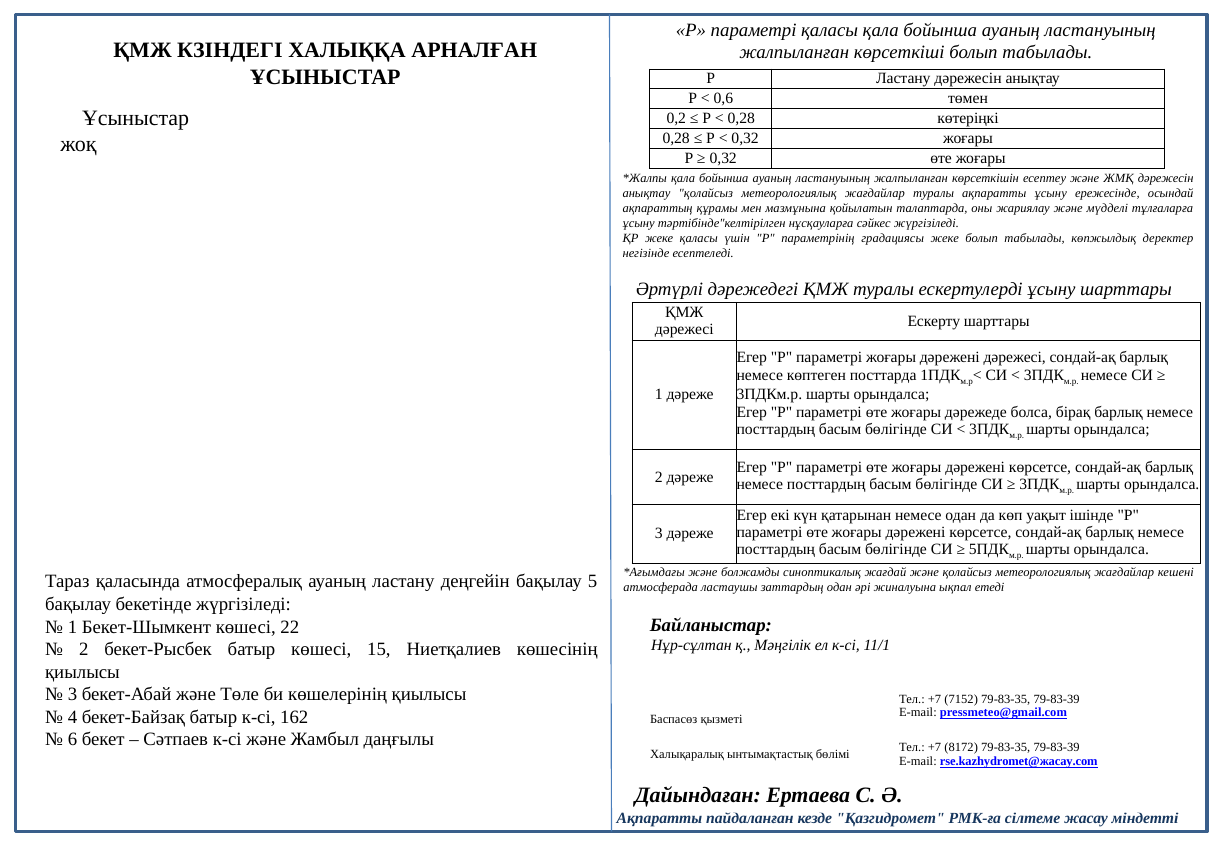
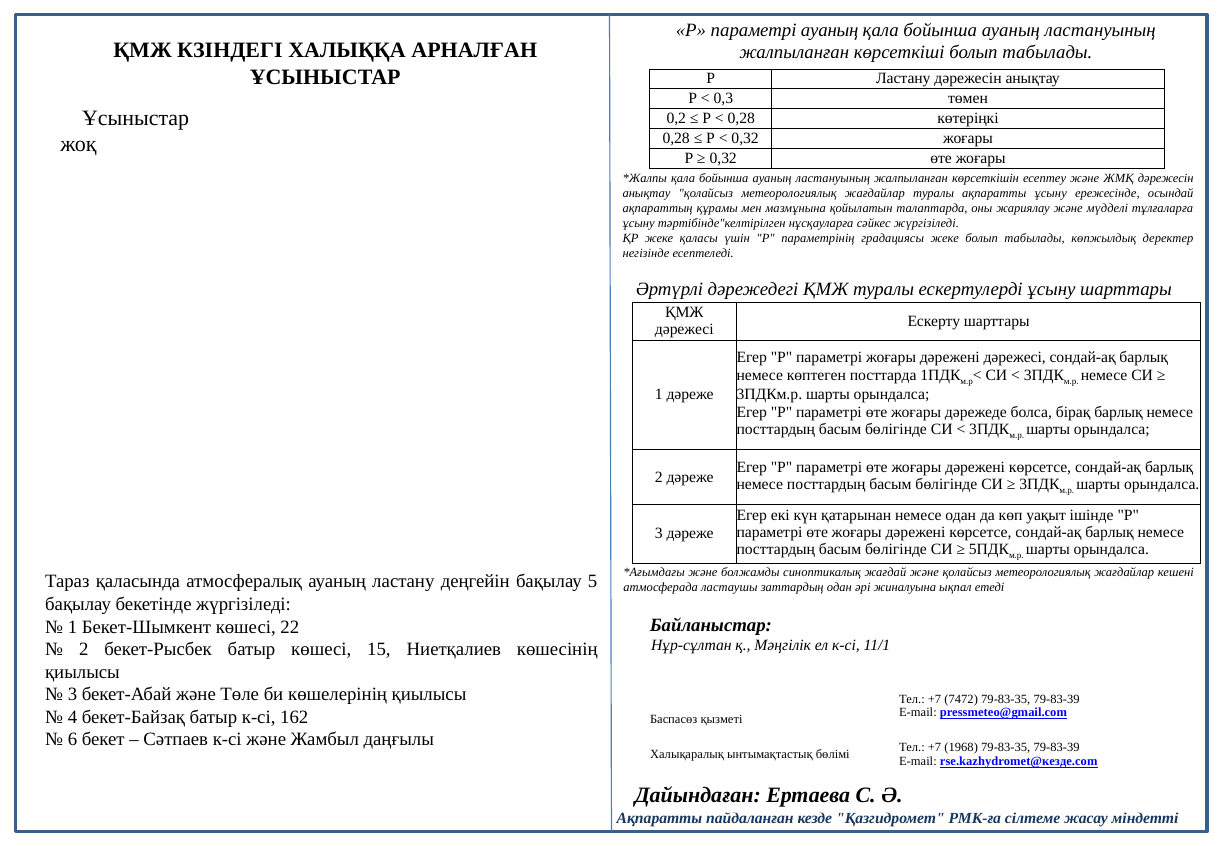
параметрі қаласы: қаласы -> ауаның (830, 30)
0,6: 0,6 -> 0,3 (723, 98)
7152: 7152 -> 7472 (961, 700)
8172: 8172 -> 1968 (961, 748)
rse.kazhydromet@жасау.com: rse.kazhydromet@жасау.com -> rse.kazhydromet@кезде.com (1019, 762)
